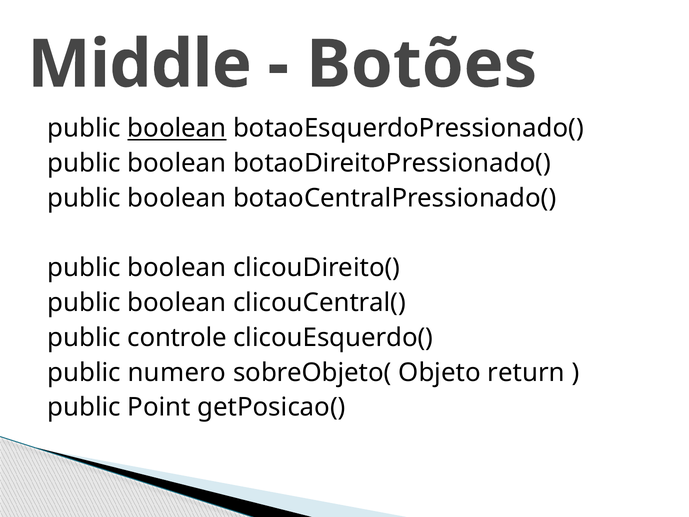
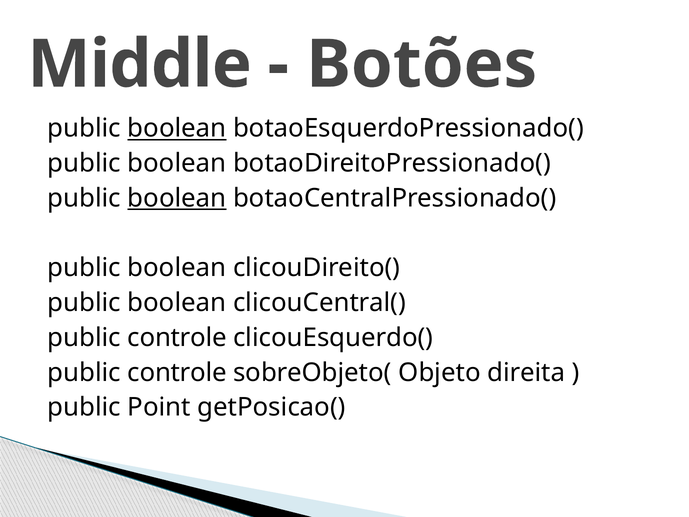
boolean underline: none -> present (177, 198)
numero: numero -> controle (177, 372)
return: return -> direita (526, 372)
